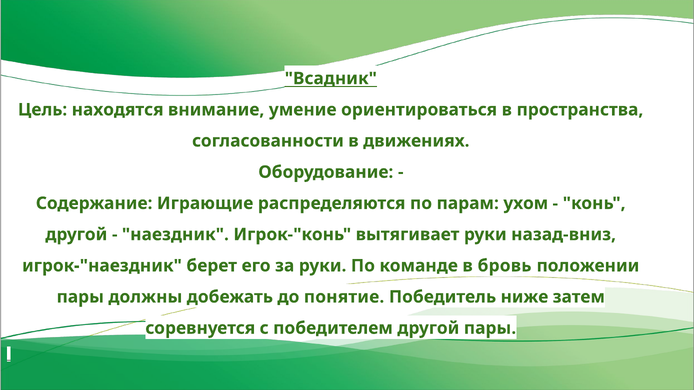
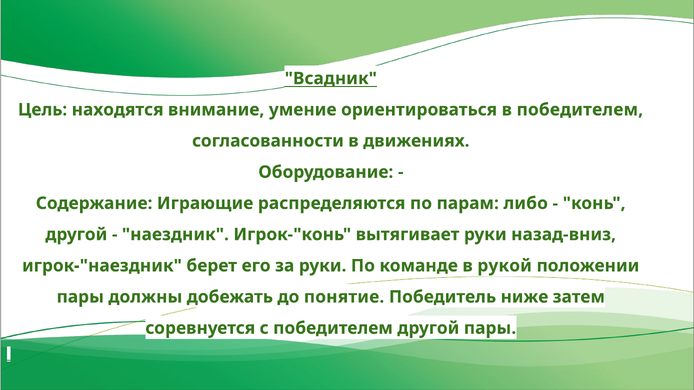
в пространства: пространства -> победителем (580, 110)
ухом: ухом -> либо (526, 203)
бровь: бровь -> рукой (505, 266)
